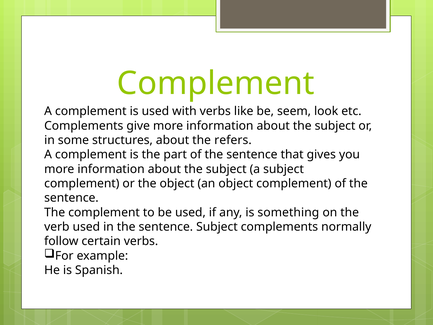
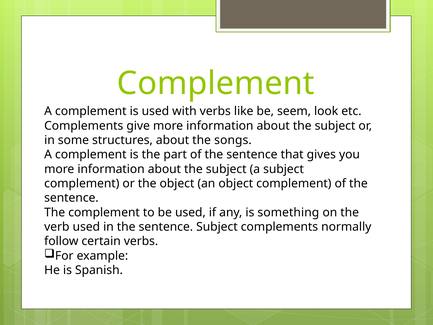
refers: refers -> songs (233, 140)
